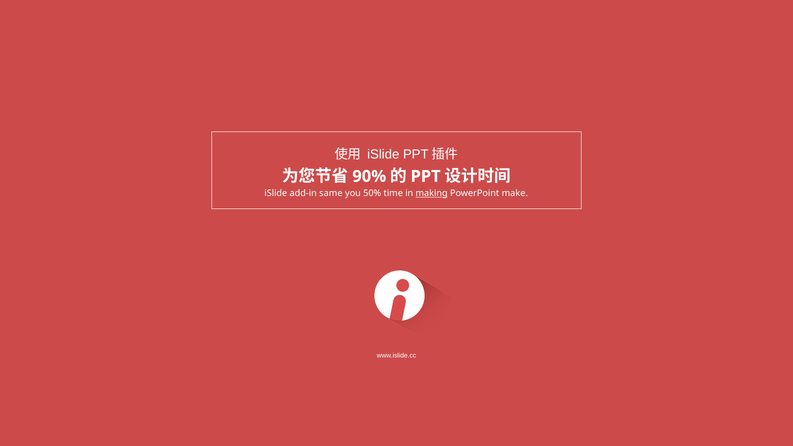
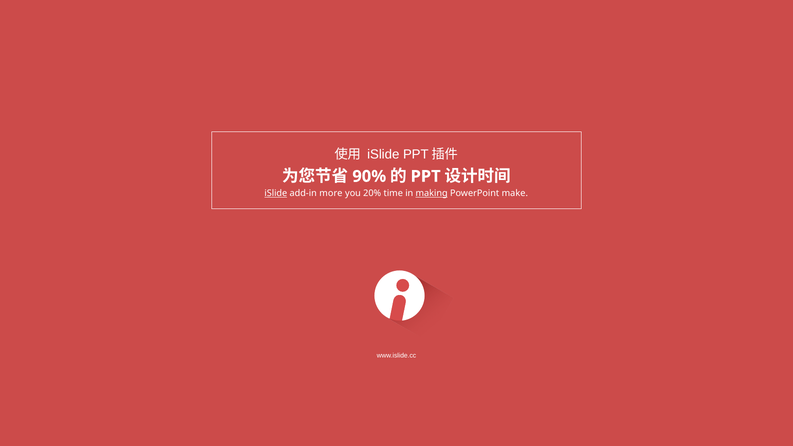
iSlide underline: none -> present (276, 193)
same: same -> more (331, 193)
50%: 50% -> 20% (372, 193)
